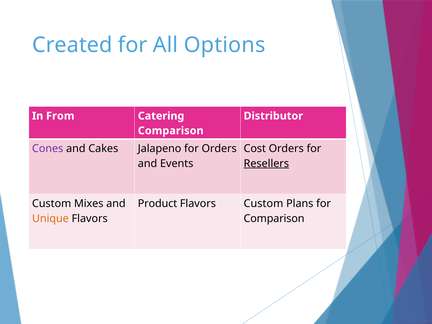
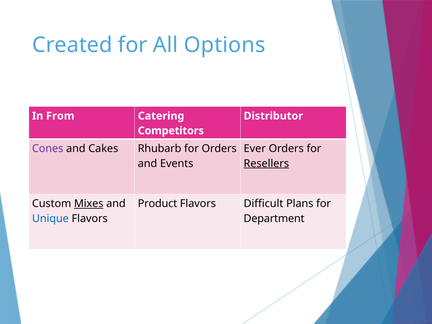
Comparison: Comparison -> Competitors (171, 131)
Jalapeno: Jalapeno -> Rhubarb (160, 149)
Cost: Cost -> Ever (255, 149)
Mixes underline: none -> present (89, 204)
Flavors Custom: Custom -> Difficult (263, 204)
Unique colour: orange -> blue (50, 218)
Comparison: Comparison -> Department (274, 218)
